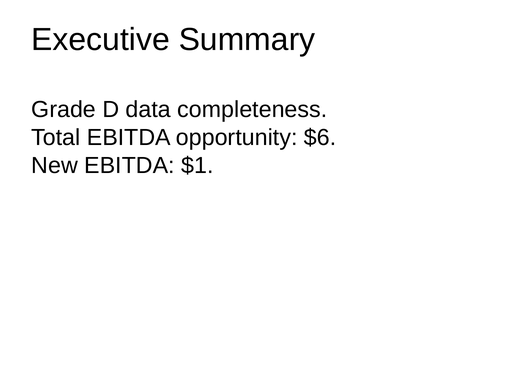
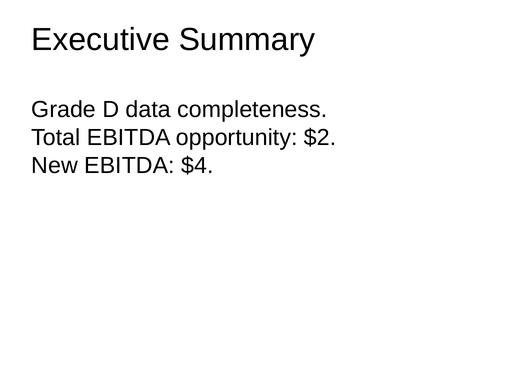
$6: $6 -> $2 (320, 138)
$1: $1 -> $4 (197, 165)
